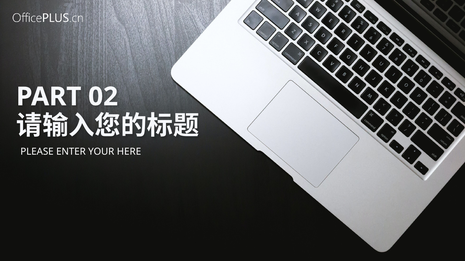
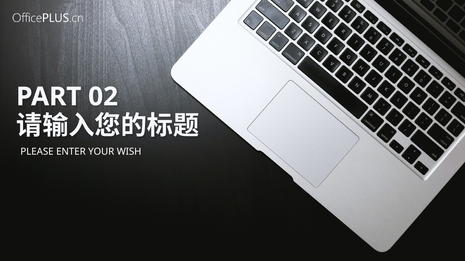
HERE: HERE -> WISH (129, 152)
